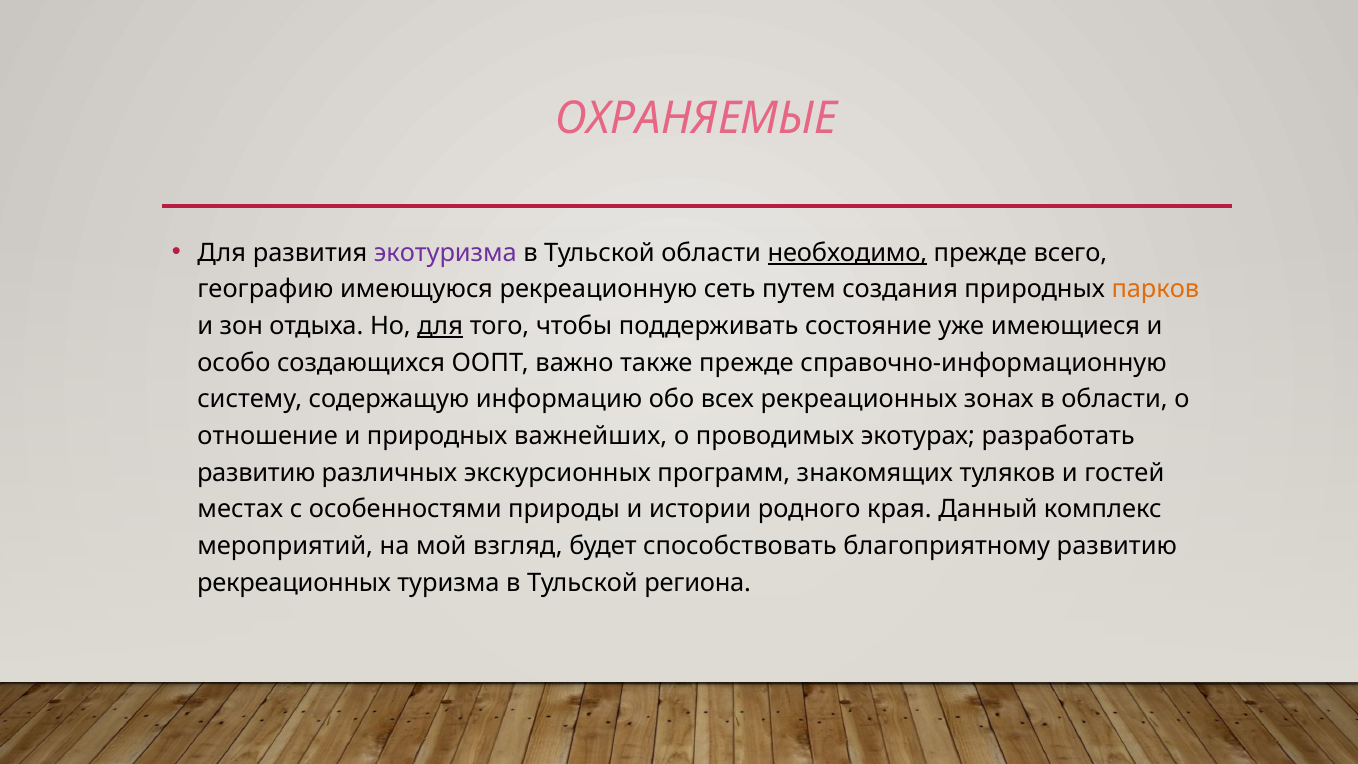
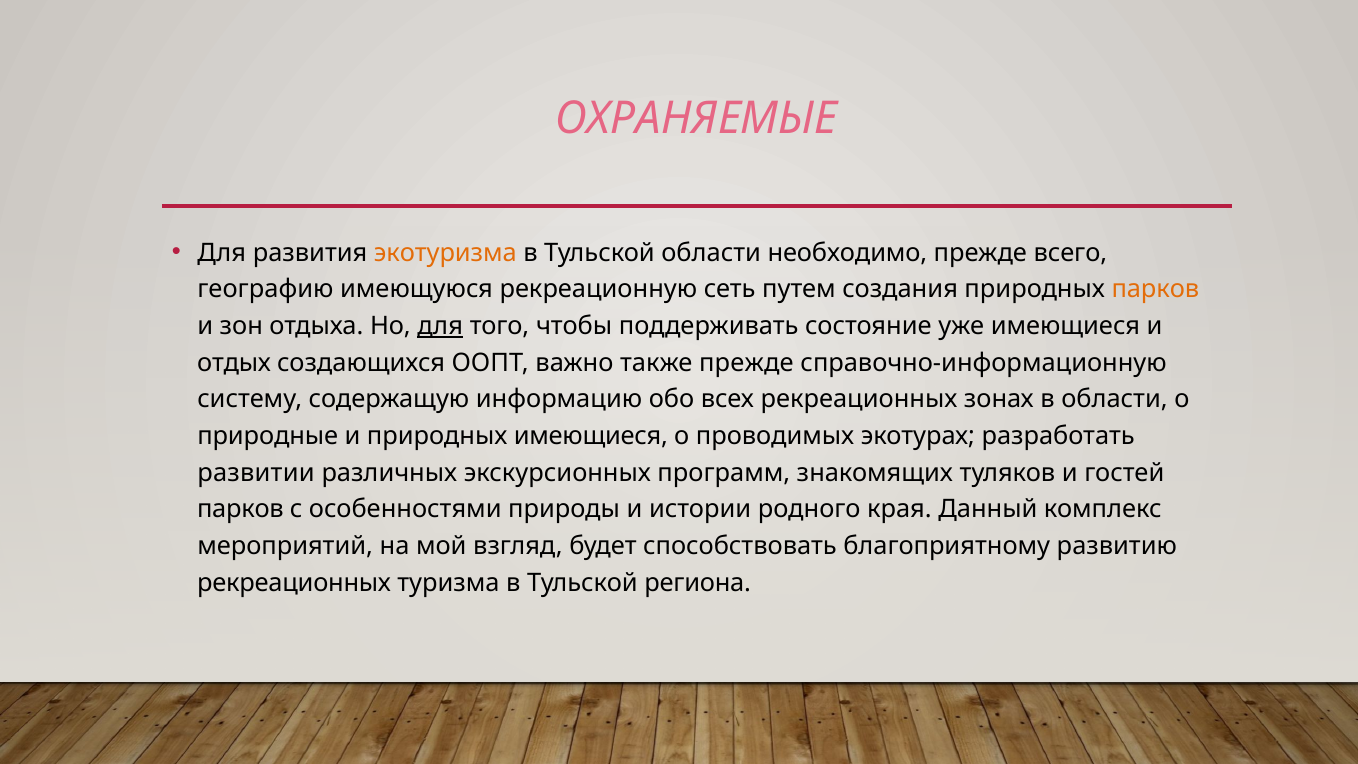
экотуризма colour: purple -> orange (445, 253)
необходимо underline: present -> none (847, 253)
особо: особо -> отдых (234, 363)
отношение: отношение -> природные (268, 436)
природных важнейших: важнейших -> имеющиеся (591, 436)
развитию: развитию -> развитии (256, 473)
местах: местах -> парков (240, 509)
